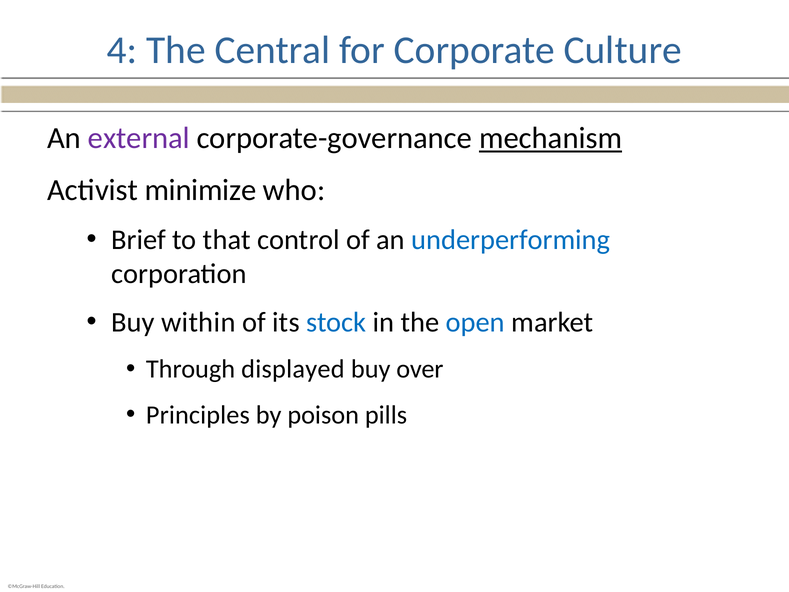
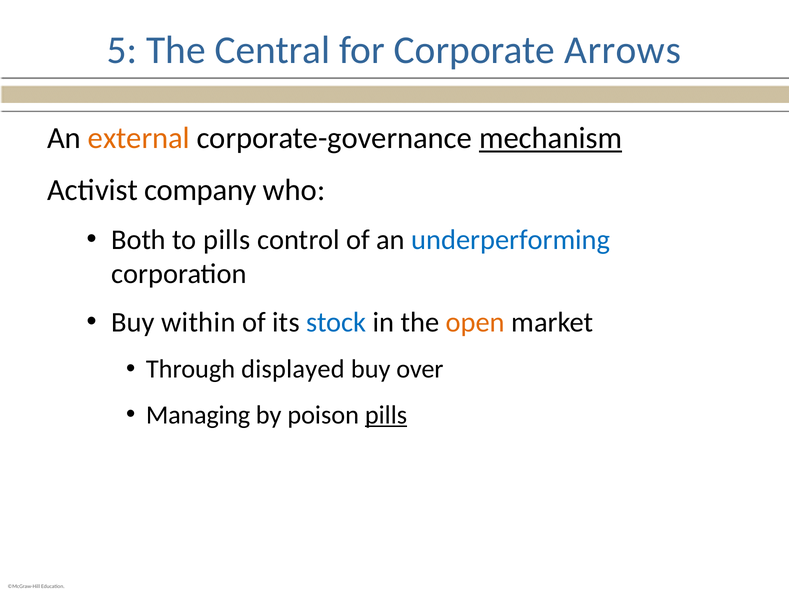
4: 4 -> 5 (122, 50)
Culture: Culture -> Arrows (623, 50)
external colour: purple -> orange (139, 138)
minimize: minimize -> company (200, 190)
Brief: Brief -> Both (139, 240)
to that: that -> pills (227, 240)
open colour: blue -> orange (475, 322)
Principles: Principles -> Managing (198, 415)
pills underline: none -> present (386, 415)
